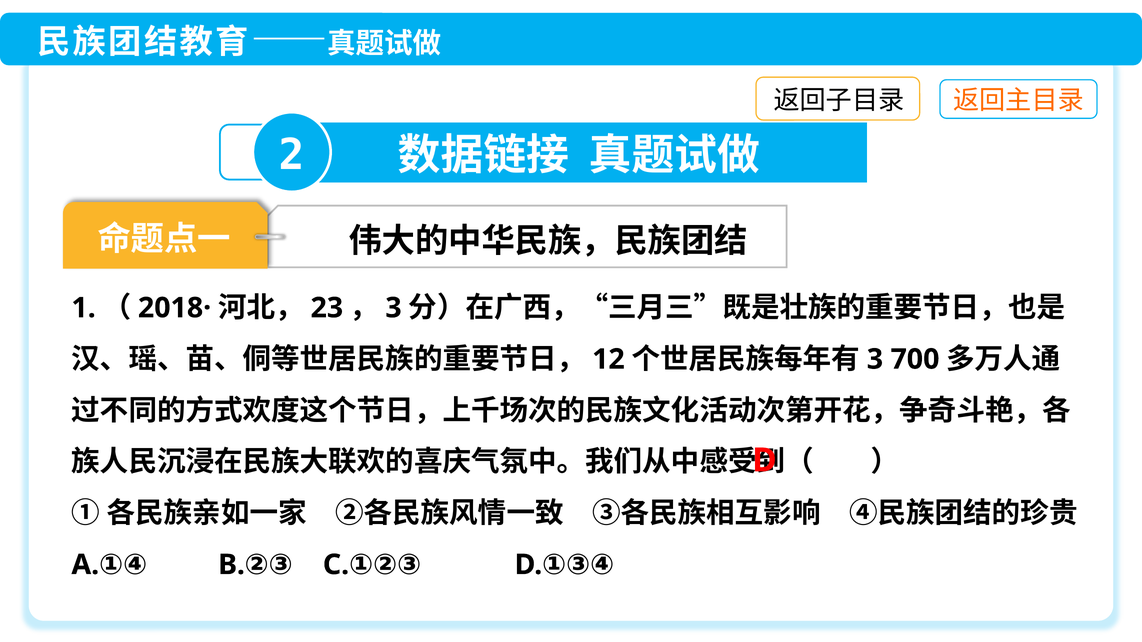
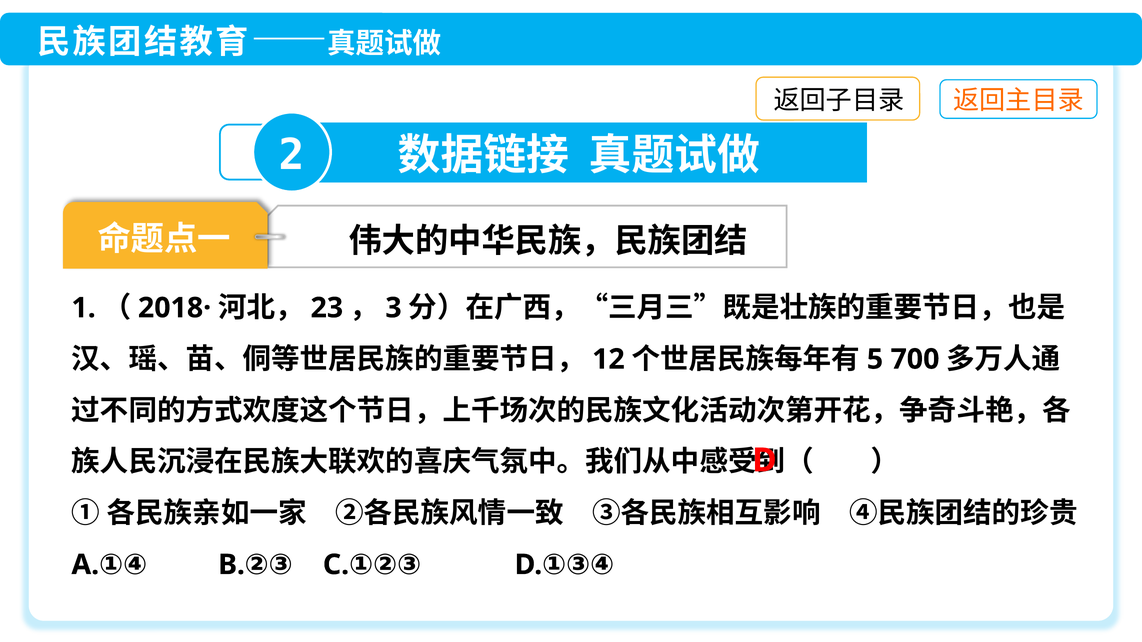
3: 3 -> 5 (875, 359)
